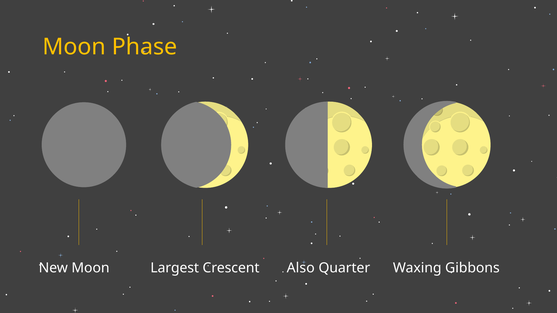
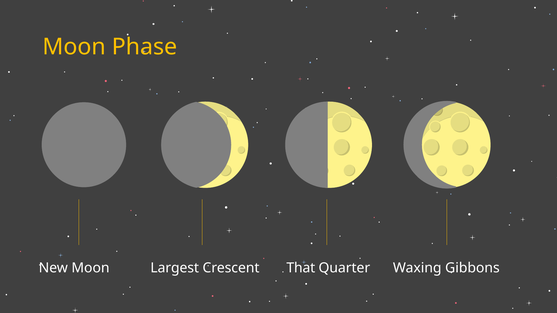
Also: Also -> That (301, 268)
